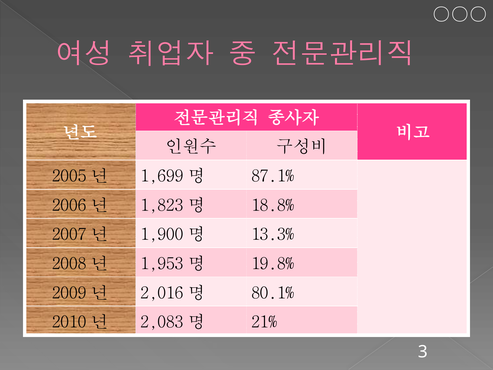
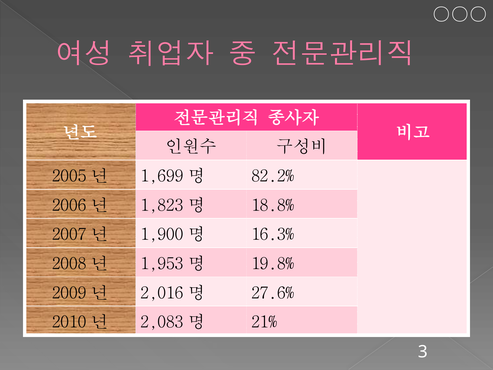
87.1%: 87.1% -> 82.2% (273, 176)
13.3%: 13.3% -> 16.3% (273, 234)
80.1%: 80.1% -> 27.6% (273, 293)
